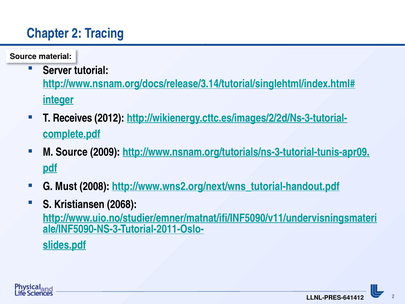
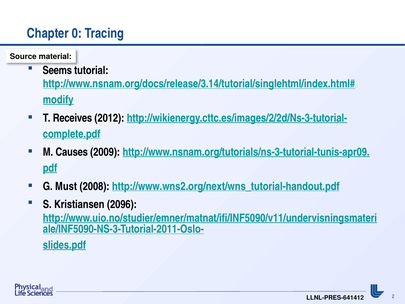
Chapter 2: 2 -> 0 (77, 33)
Server: Server -> Seems (57, 70)
integer: integer -> modify (58, 100)
M Source: Source -> Causes (72, 152)
2068: 2068 -> 2096 (122, 204)
